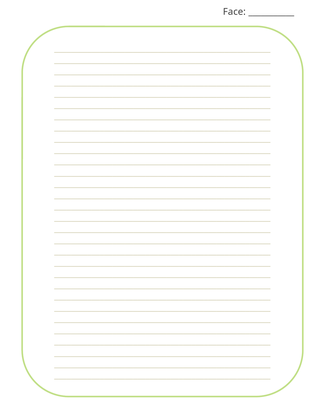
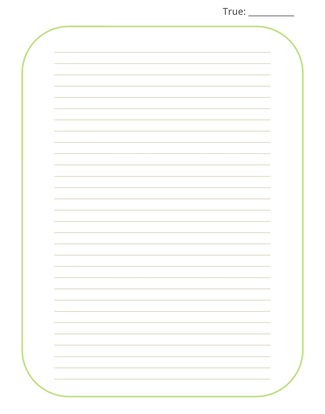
Face: Face -> True (234, 12)
